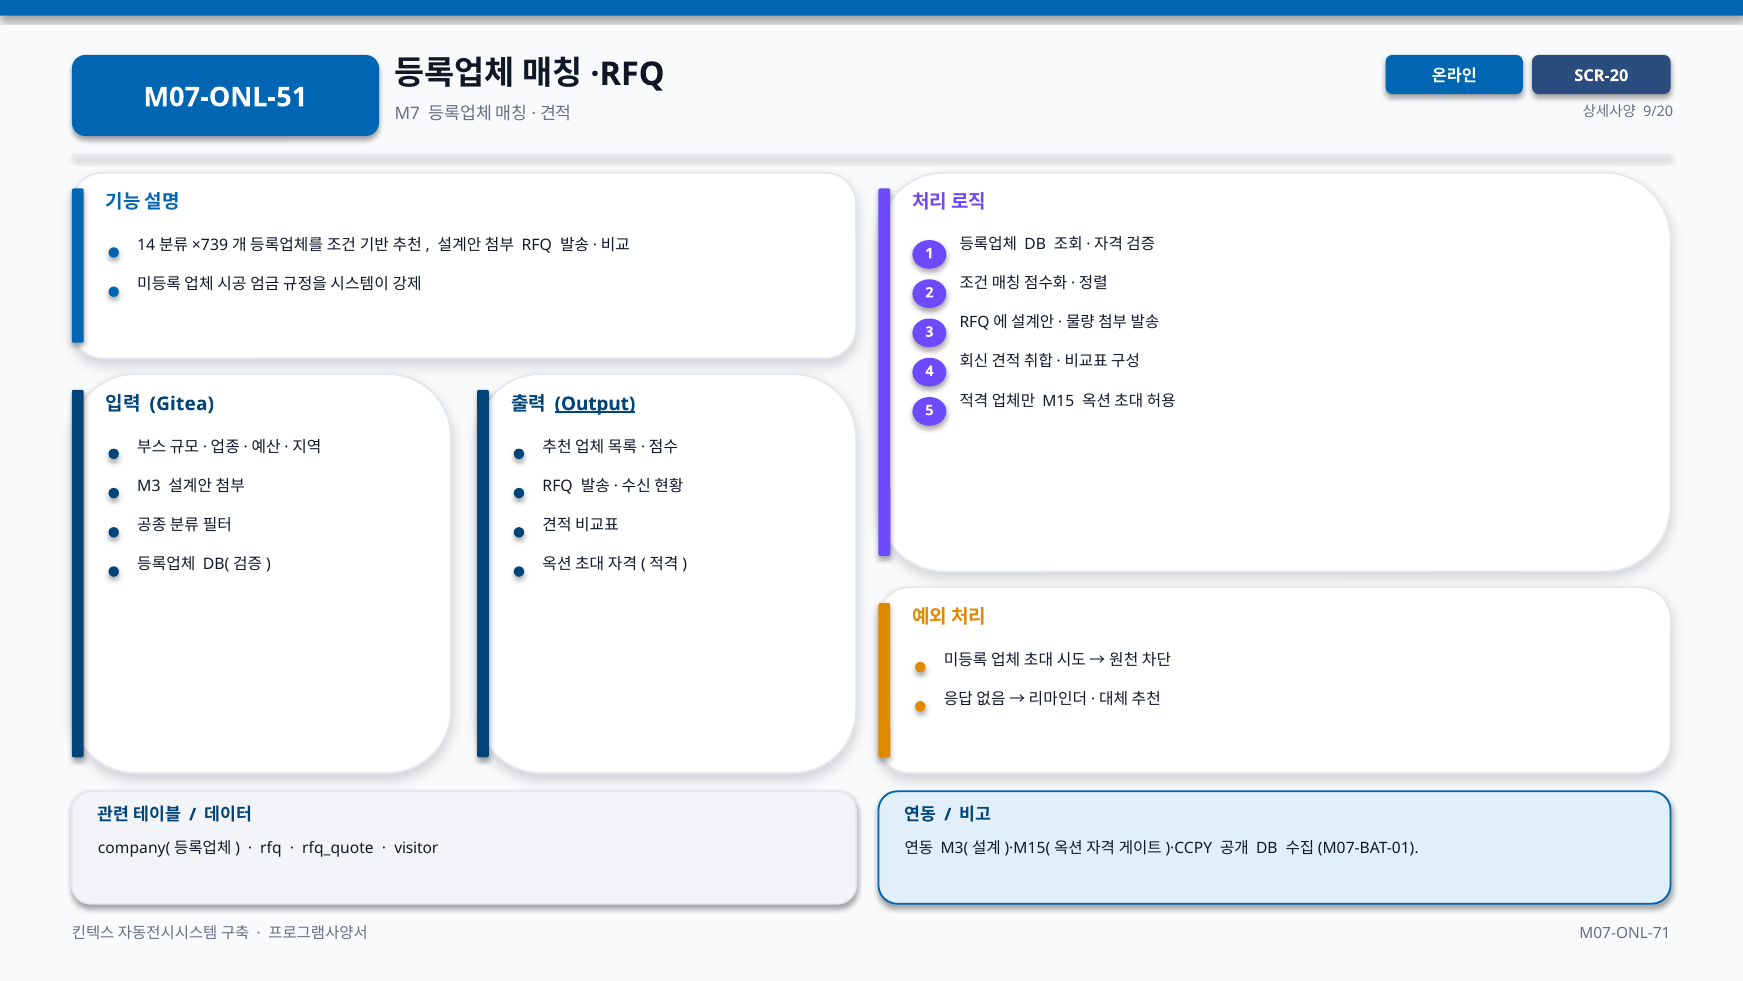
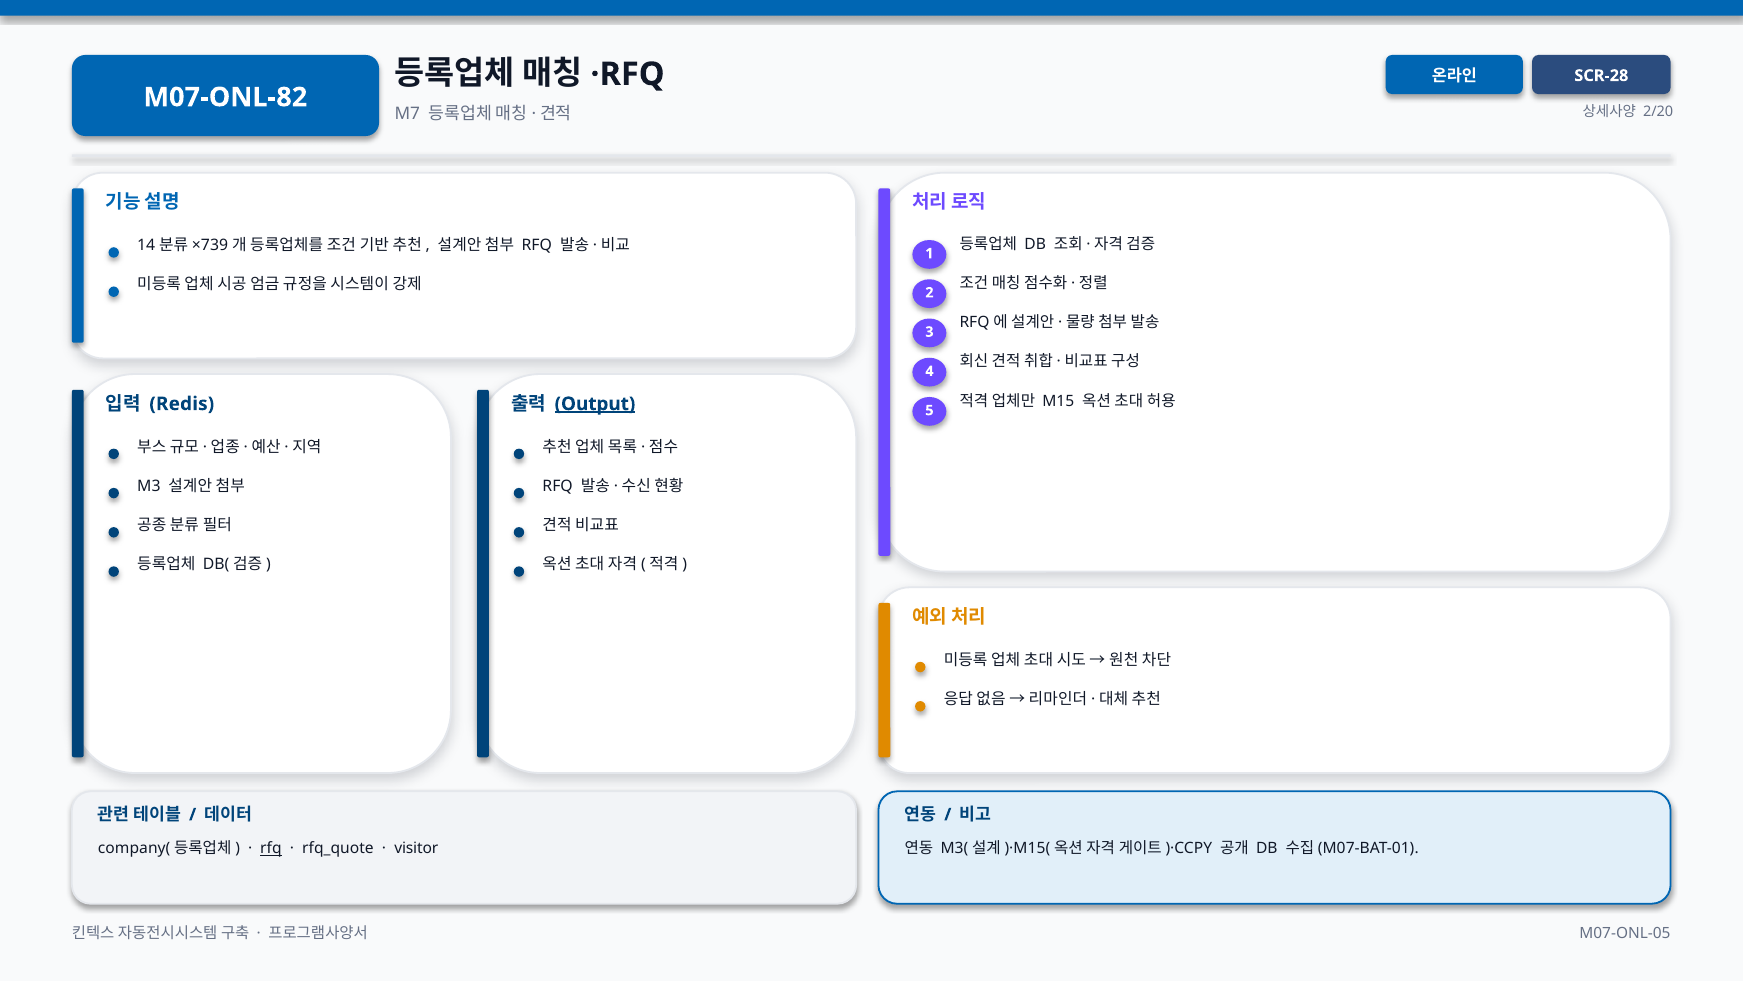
SCR-20: SCR-20 -> SCR-28 (1601, 76)
M07-ONL-51: M07-ONL-51 -> M07-ONL-82 (225, 97)
9/20: 9/20 -> 2/20 (1658, 112)
Gitea: Gitea -> Redis (182, 404)
rfq underline: none -> present (271, 848)
M07-ONL-71: M07-ONL-71 -> M07-ONL-05 (1625, 933)
